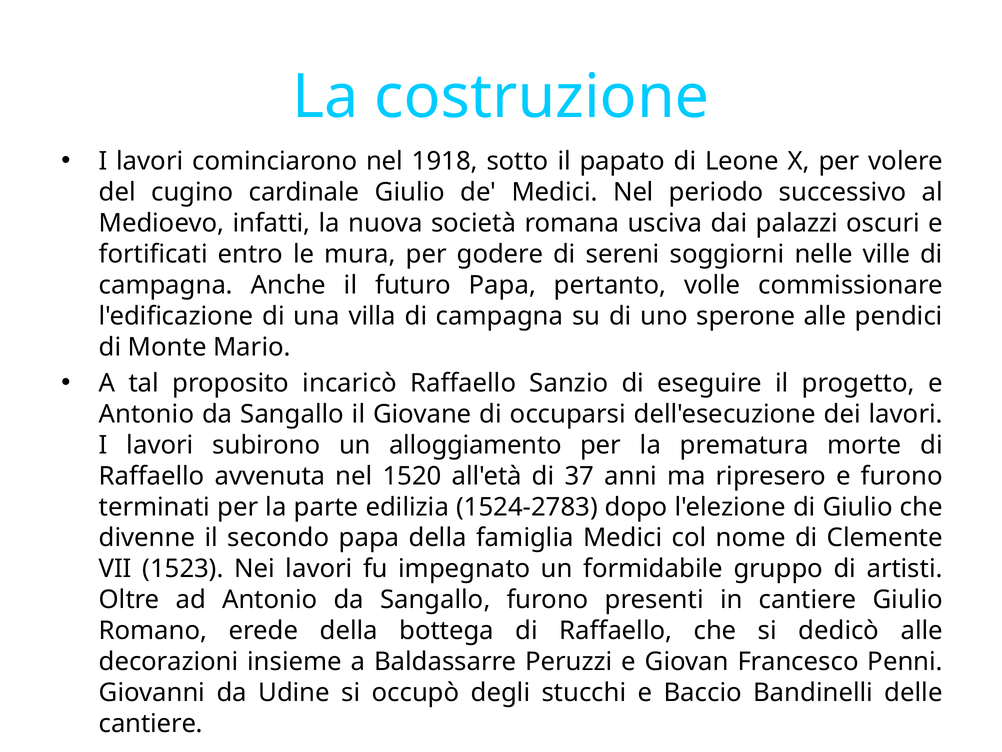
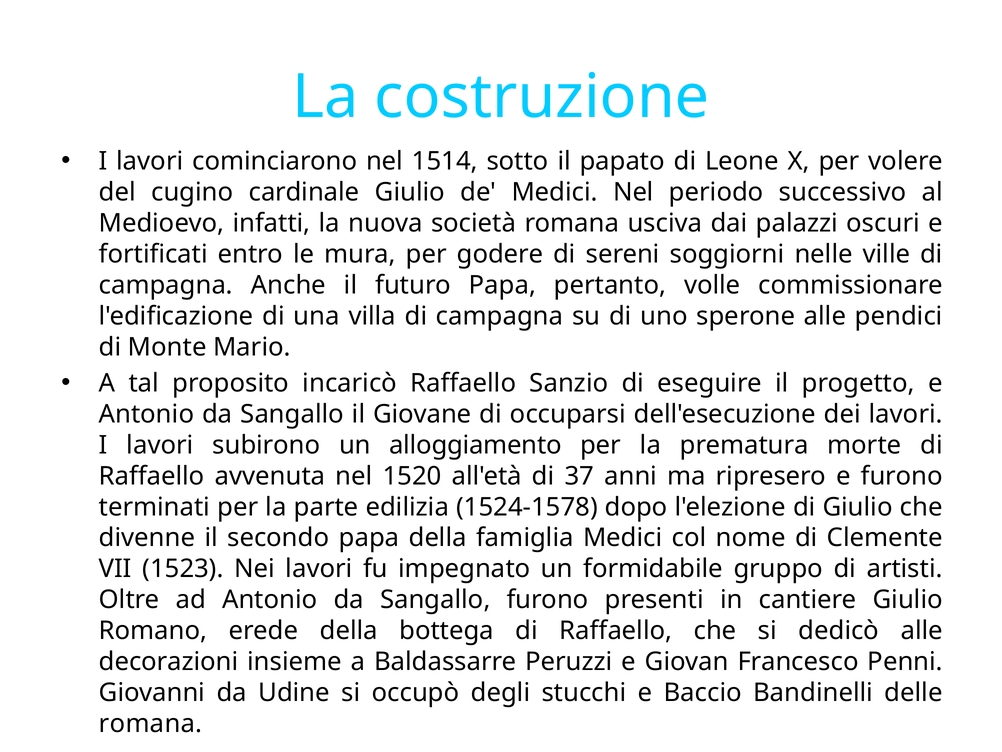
1918: 1918 -> 1514 (445, 161)
1524-2783: 1524-2783 -> 1524-1578 (527, 507)
cantiere: cantiere -> romana (151, 723)
